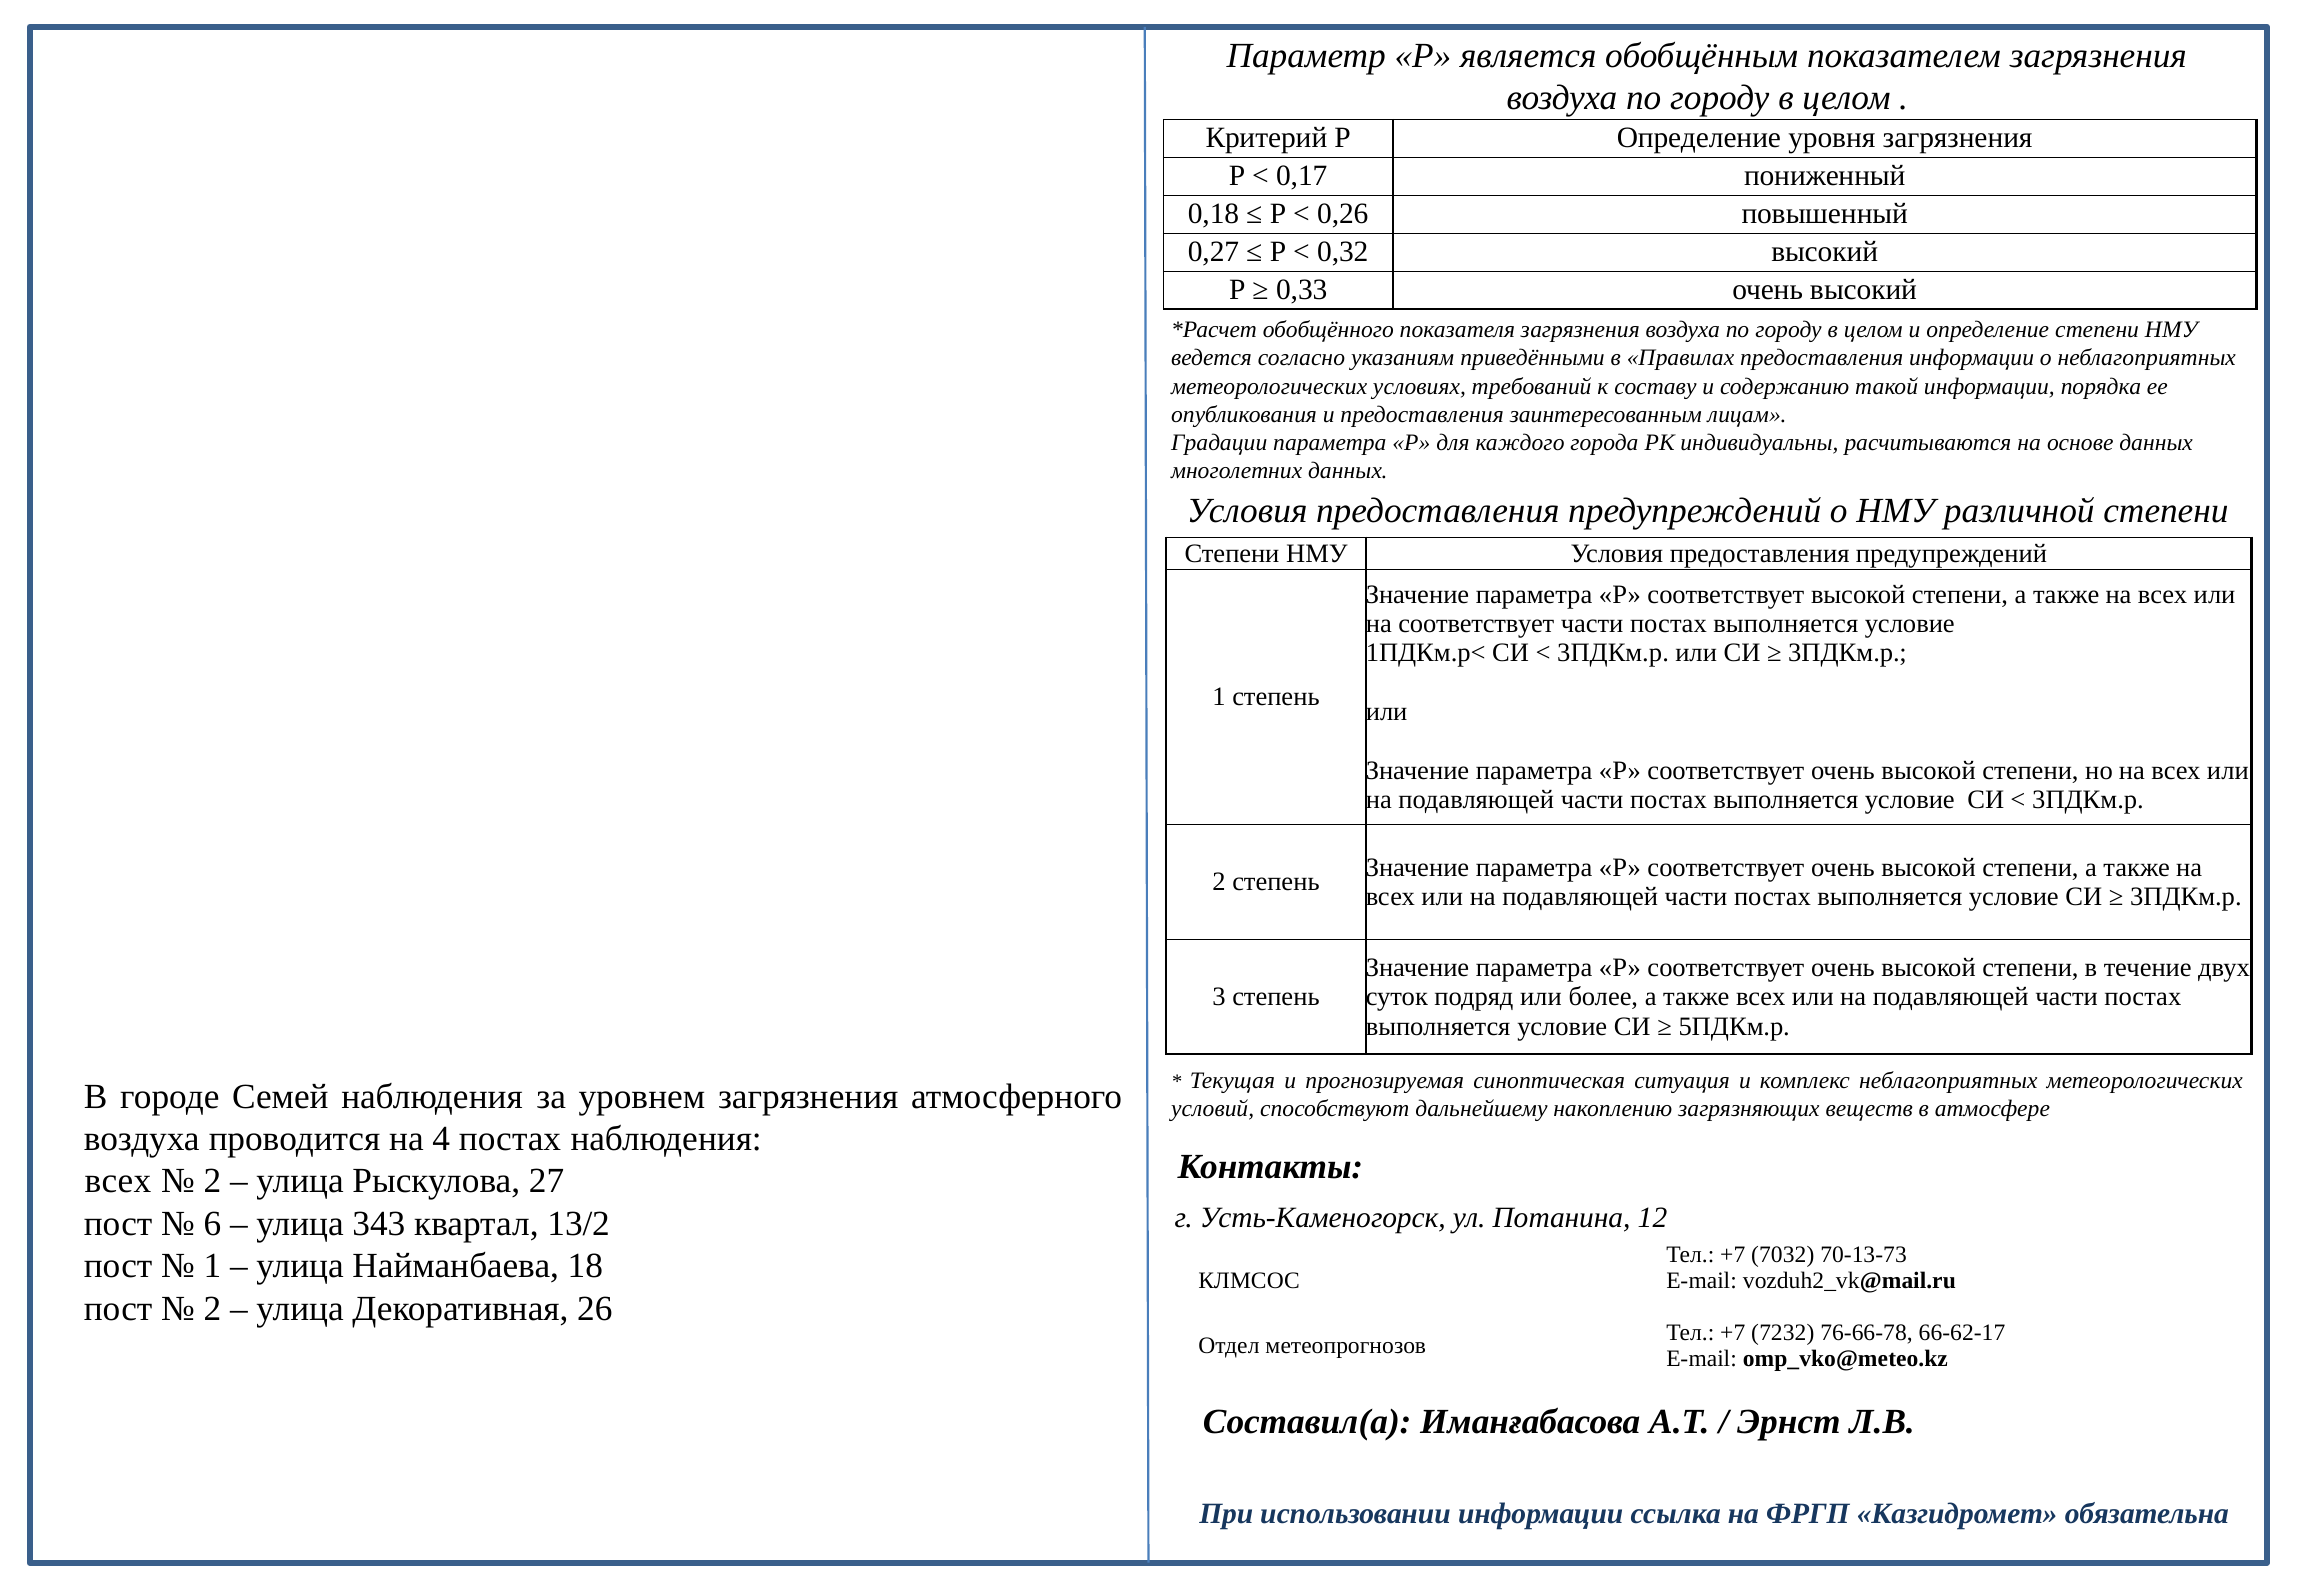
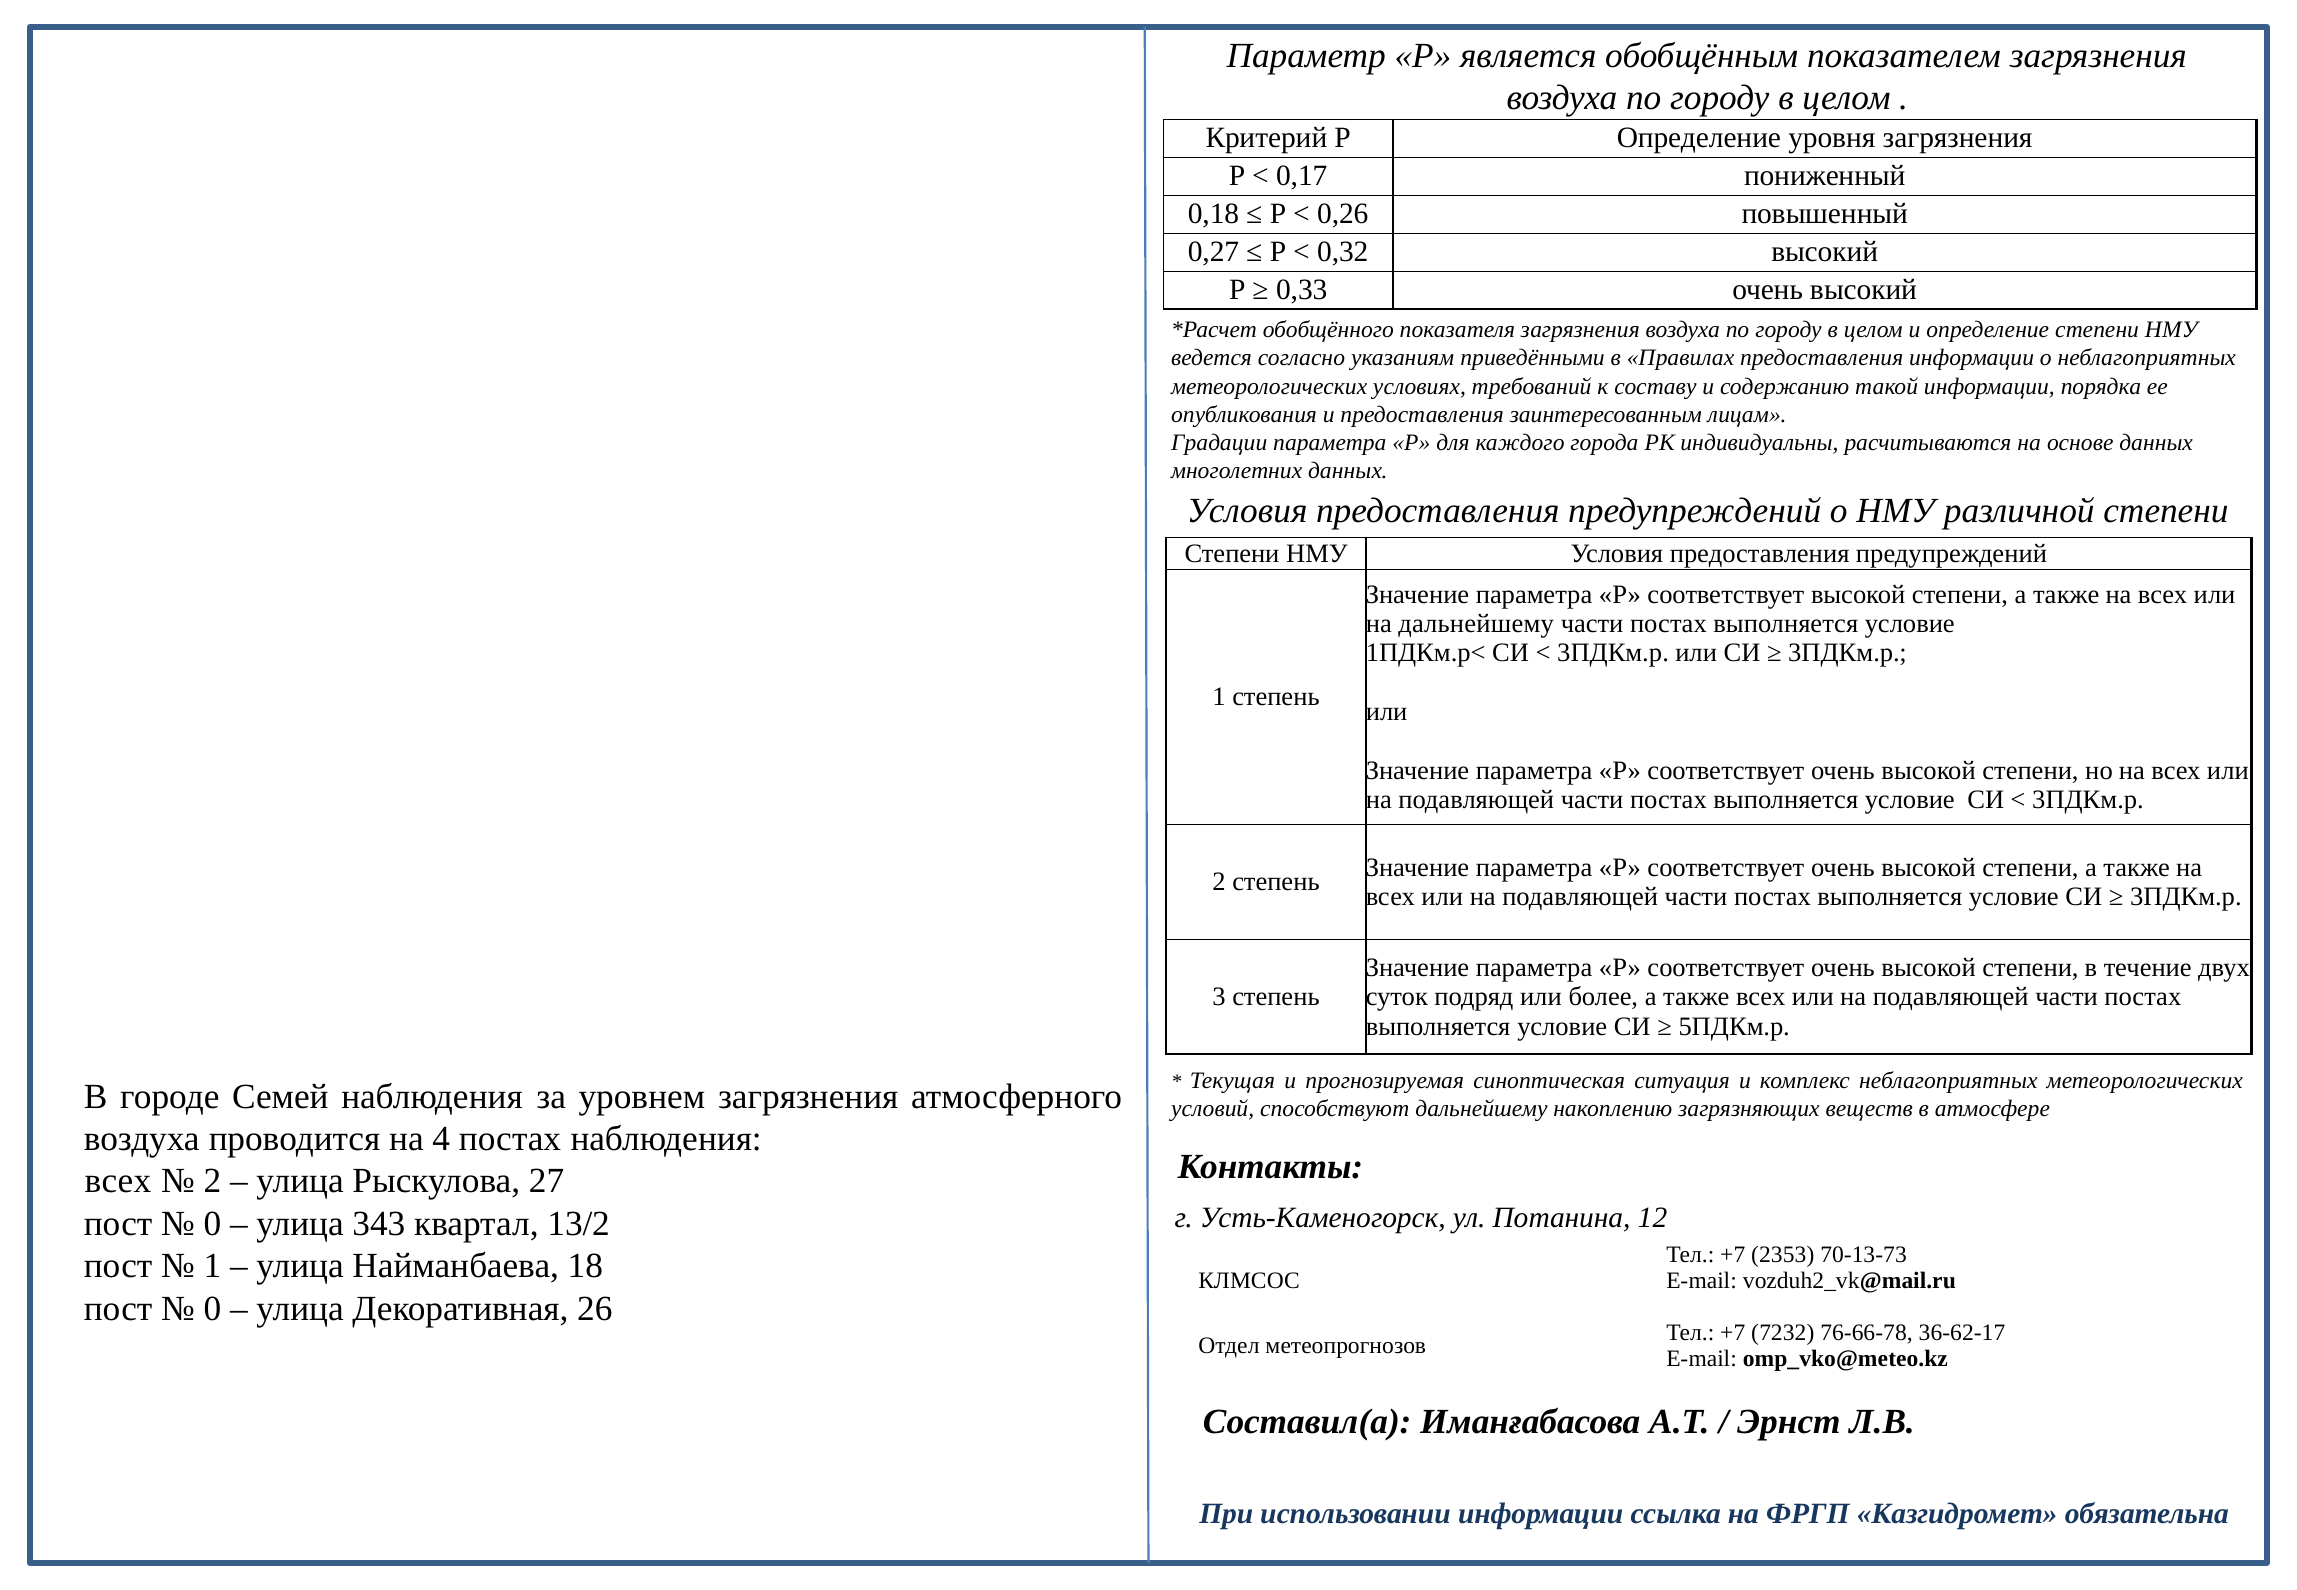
на соответствует: соответствует -> дальнейшему (1476, 624)
6: 6 -> 0 (212, 1224)
7032: 7032 -> 2353 (1783, 1255)
2: 2 -> 0 (212, 1309)
66-62-17: 66-62-17 -> 36-62-17 (1962, 1333)
